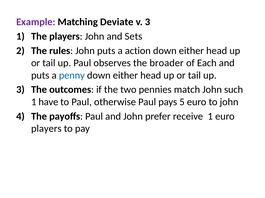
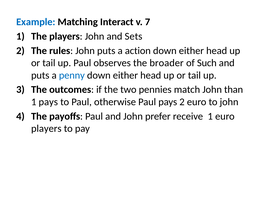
Example colour: purple -> blue (36, 22)
Deviate: Deviate -> Interact (117, 22)
v 3: 3 -> 7 (148, 22)
Each: Each -> Such (207, 63)
such: such -> than (234, 90)
1 have: have -> pays (48, 102)
pays 5: 5 -> 2 (182, 102)
